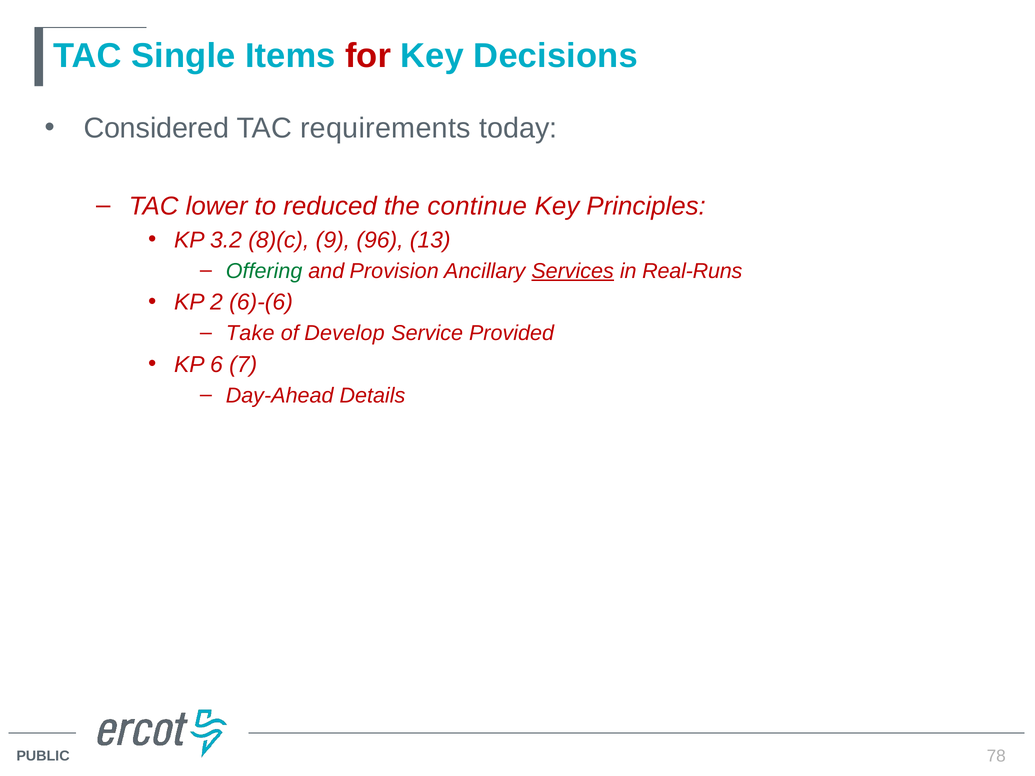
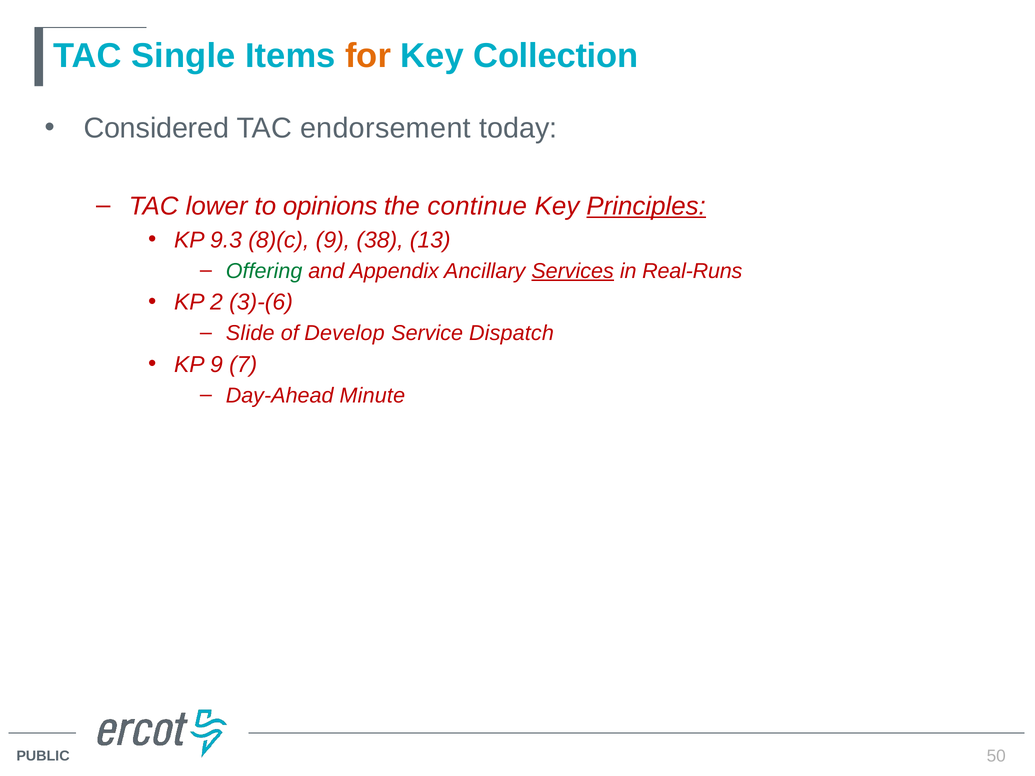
for colour: red -> orange (368, 56)
Decisions: Decisions -> Collection (556, 56)
requirements: requirements -> endorsement (385, 128)
reduced: reduced -> opinions (330, 206)
Principles underline: none -> present (646, 206)
3.2: 3.2 -> 9.3 (226, 240)
96: 96 -> 38 (380, 240)
Provision: Provision -> Appendix (394, 271)
6)-(6: 6)-(6 -> 3)-(6 (261, 302)
Take: Take -> Slide (250, 333)
Provided: Provided -> Dispatch (511, 333)
KP 6: 6 -> 9 (216, 365)
Details: Details -> Minute (372, 396)
78: 78 -> 50 (996, 756)
